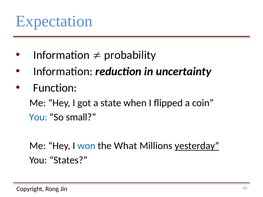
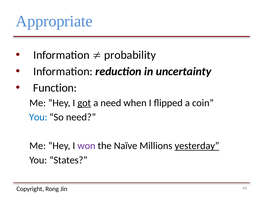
Expectation: Expectation -> Appropriate (54, 21)
got underline: none -> present (84, 103)
a state: state -> need (111, 103)
So small: small -> need (81, 117)
won colour: blue -> purple (86, 146)
What: What -> Naïve (126, 146)
